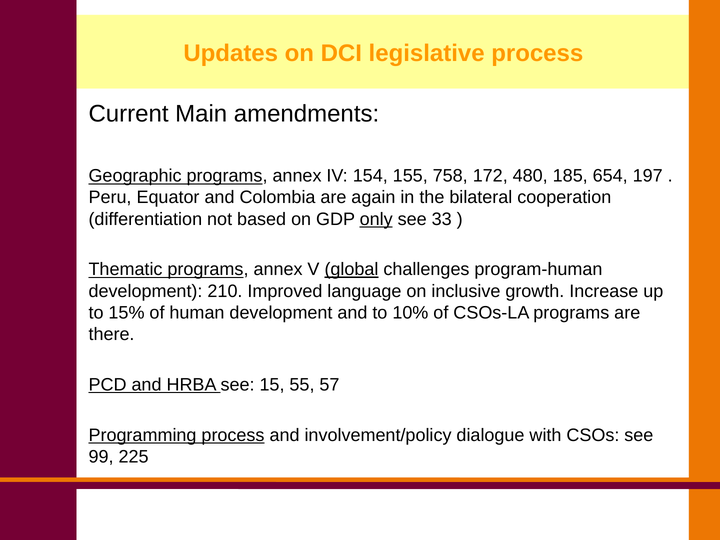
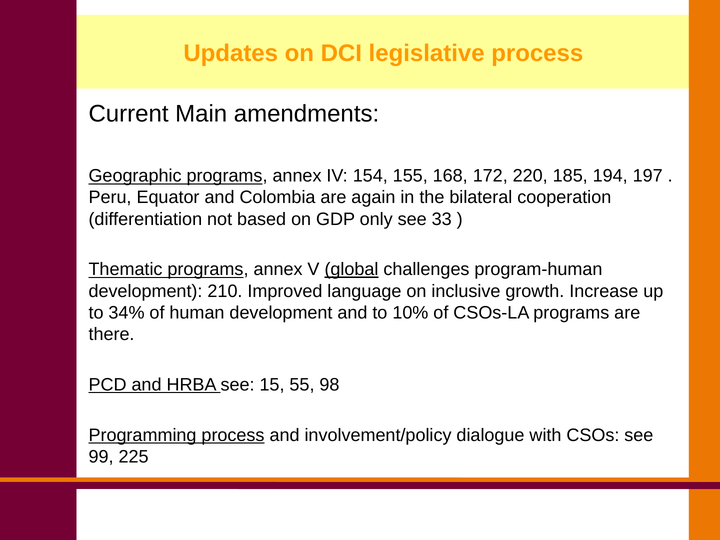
758: 758 -> 168 (450, 176)
480: 480 -> 220 (530, 176)
654: 654 -> 194 (610, 176)
only underline: present -> none (376, 219)
15%: 15% -> 34% (126, 313)
57: 57 -> 98 (329, 385)
